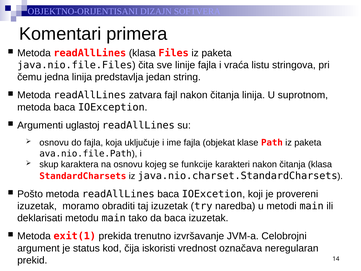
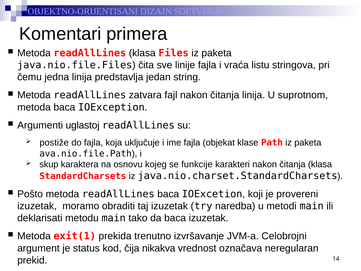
osnovu: osnovu -> postiže (54, 143)
iskoristi: iskoristi -> nikakva (159, 248)
